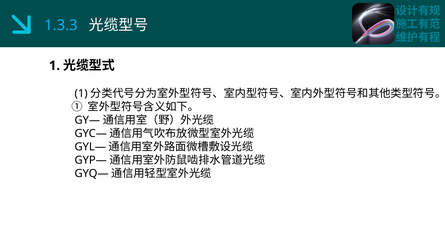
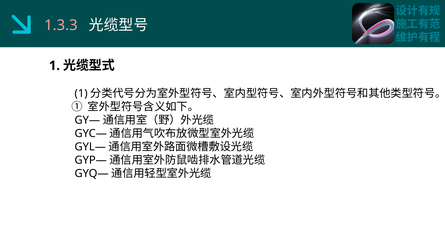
1.3.3 colour: light blue -> pink (61, 25)
